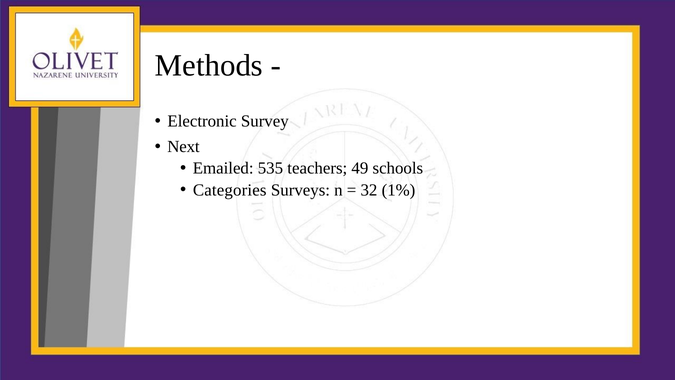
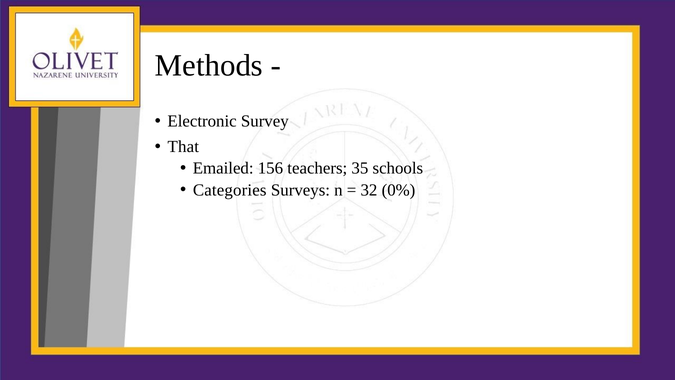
Next: Next -> That (183, 146)
535: 535 -> 156 (270, 168)
49: 49 -> 35 (360, 168)
1%: 1% -> 0% (399, 190)
